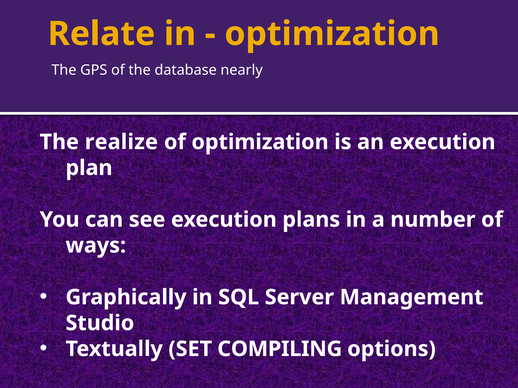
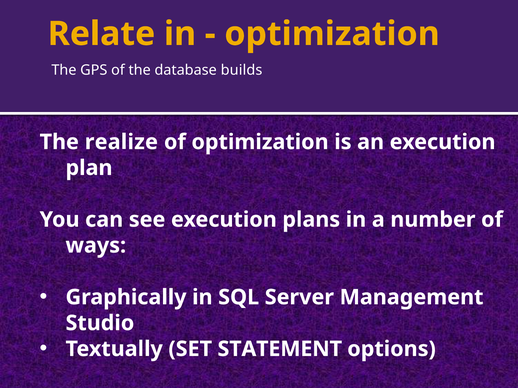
nearly: nearly -> builds (242, 70)
COMPILING: COMPILING -> STATEMENT (280, 349)
